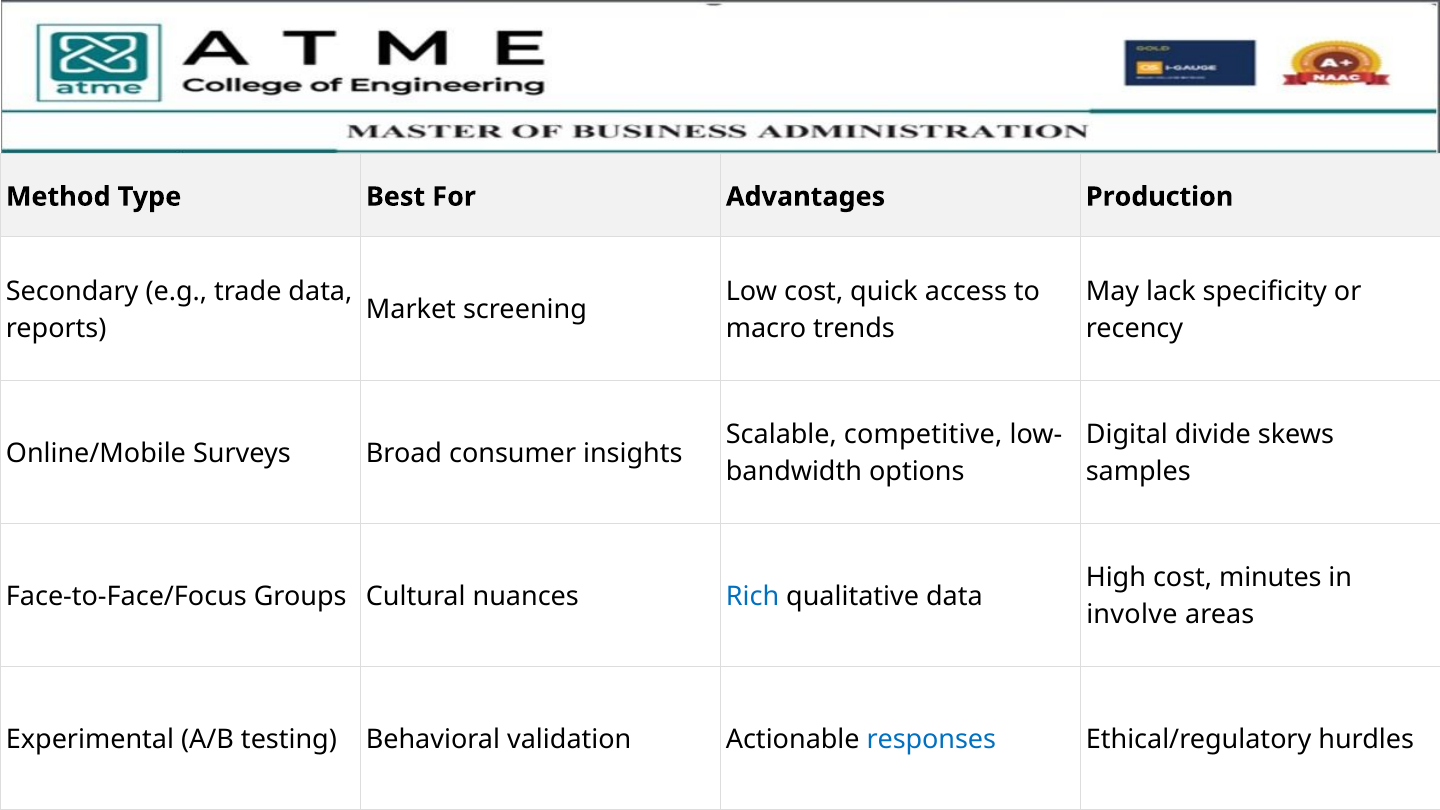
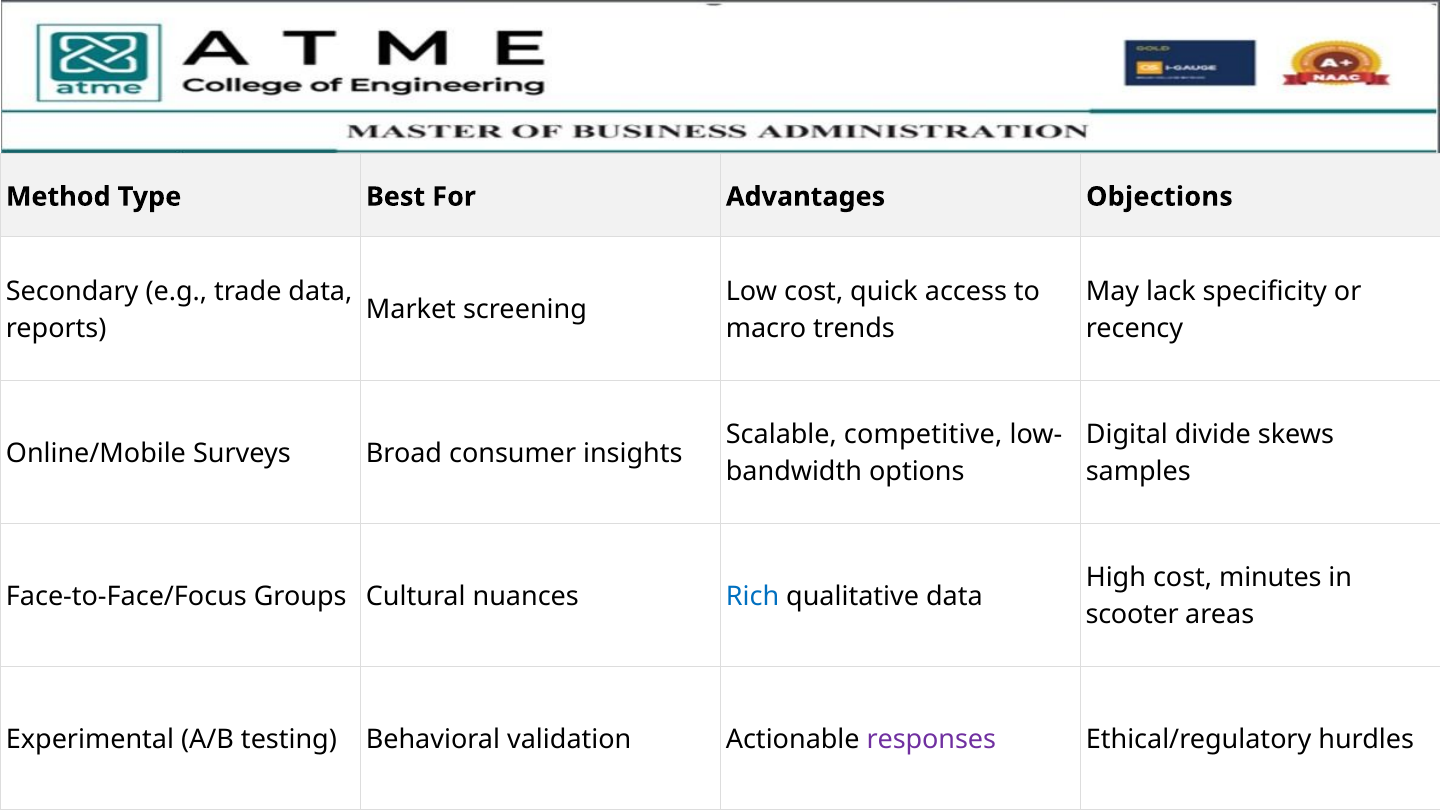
Production: Production -> Objections (1159, 197)
involve: involve -> scooter (1132, 615)
responses colour: blue -> purple (931, 740)
